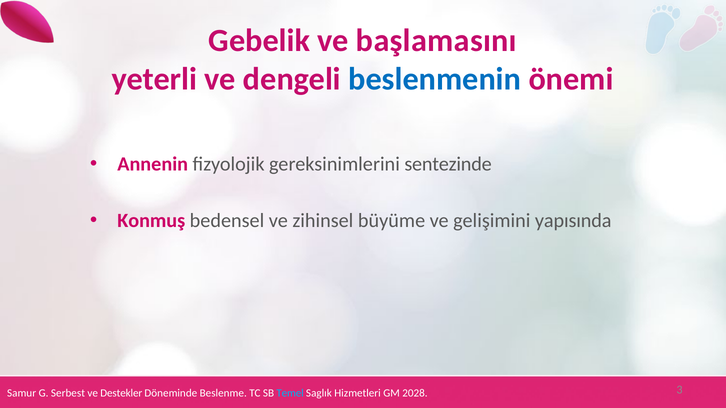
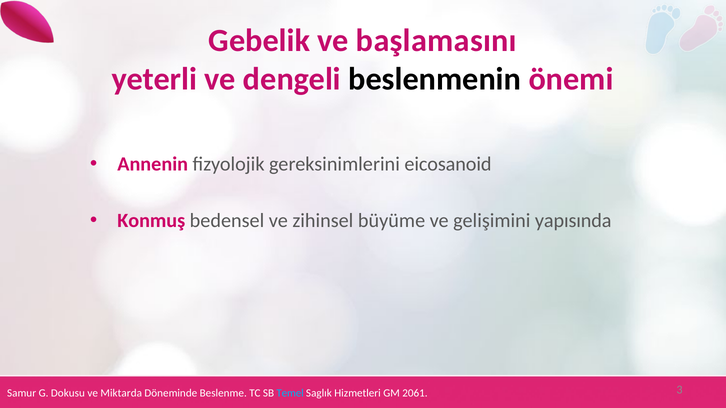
beslenmenin colour: blue -> black (435, 79)
sentezinde: sentezinde -> eicosanoid (448, 164)
Serbest: Serbest -> Dokusu (68, 394)
Destekler: Destekler -> Miktarda (121, 394)
2028: 2028 -> 2061 (415, 394)
